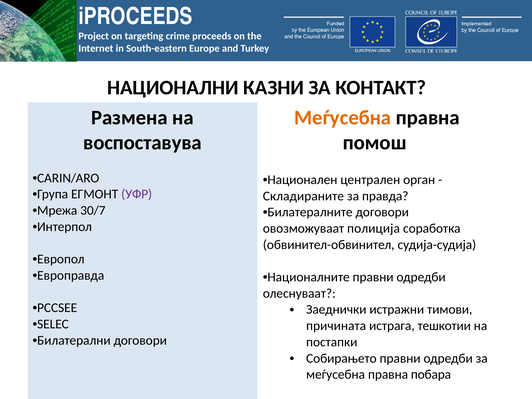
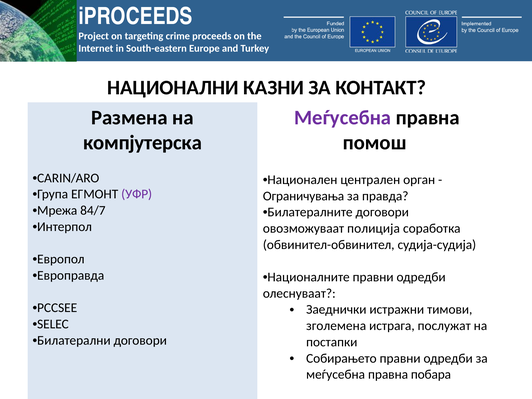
Меѓусебна colour: orange -> purple (343, 118)
воспоставува: воспоставува -> компјутерска (143, 143)
Складираните: Складираните -> Ограничувања (304, 196)
30/7: 30/7 -> 84/7 (93, 210)
причината: причината -> зголемена (336, 326)
тешкотии: тешкотии -> послужат (444, 326)
